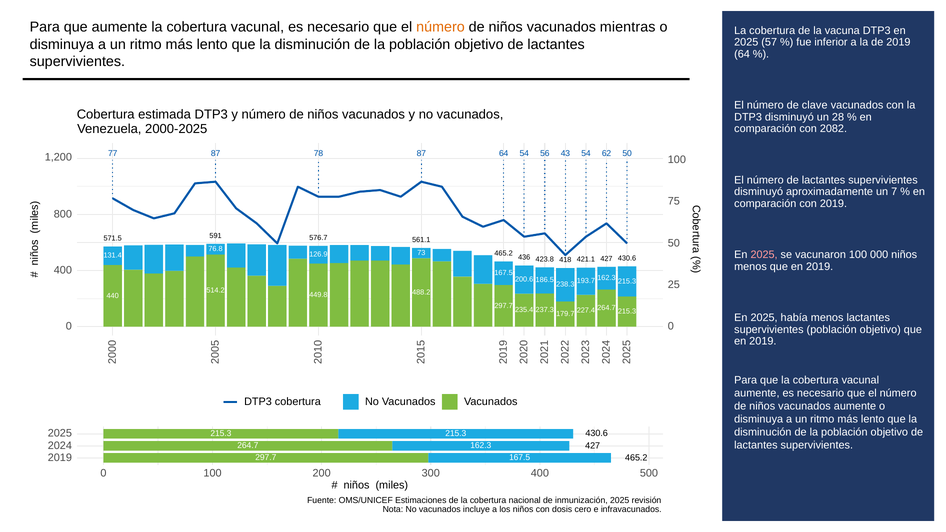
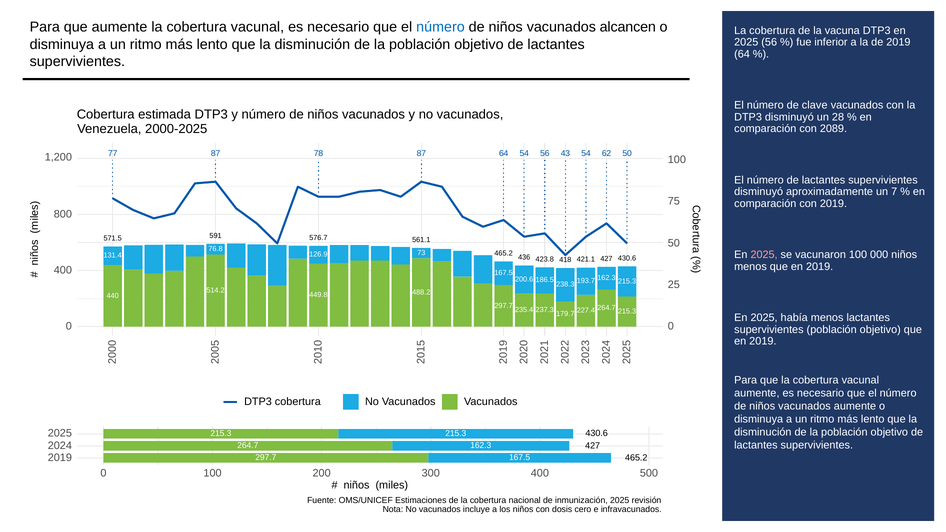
número colour: orange -> blue (440, 27)
mientras: mientras -> alcancen (628, 27)
2025 57: 57 -> 56 (769, 42)
2082: 2082 -> 2089 (833, 129)
